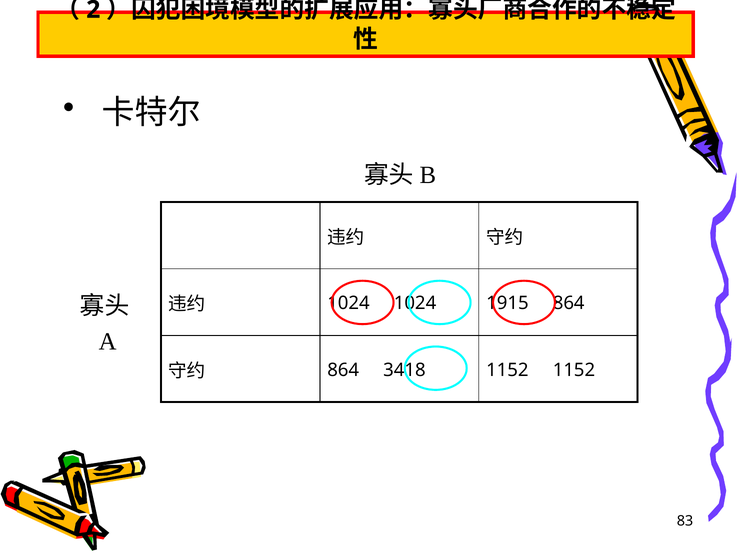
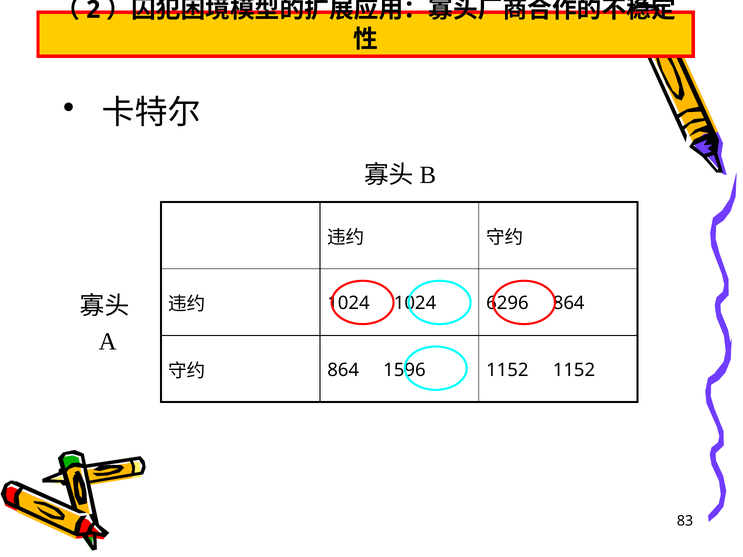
1915: 1915 -> 6296 (507, 303)
3418: 3418 -> 1596 (404, 370)
